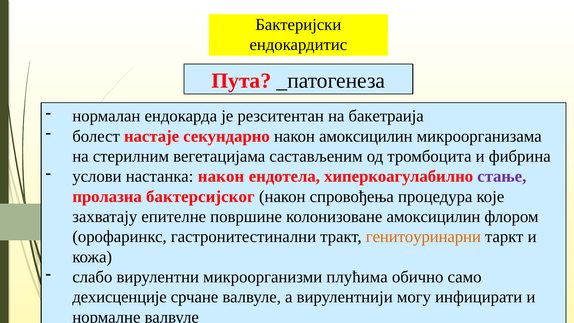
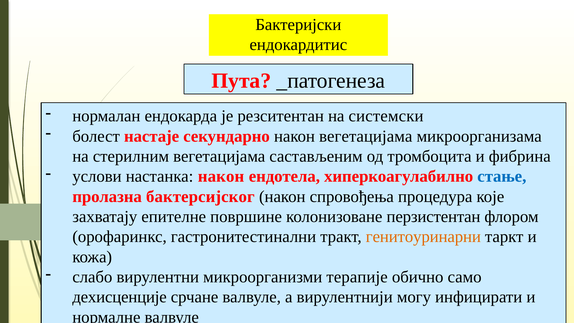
бакетраија: бакетраија -> системски (386, 116)
након амоксицилин: амоксицилин -> вегетацијама (366, 136)
стање colour: purple -> blue (502, 176)
колонизоване амоксицилин: амоксицилин -> перзистентан (433, 217)
плућима: плућима -> терапије (357, 277)
